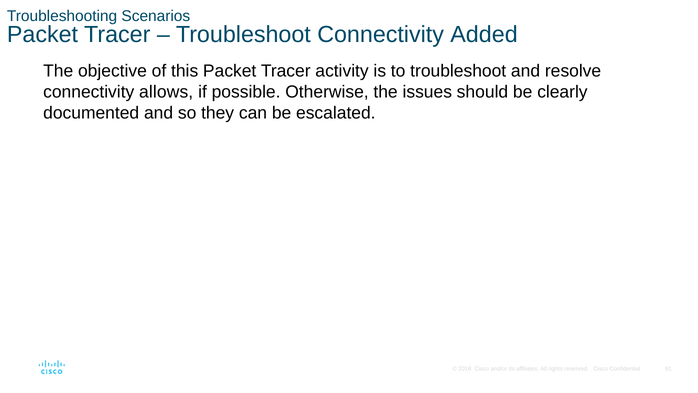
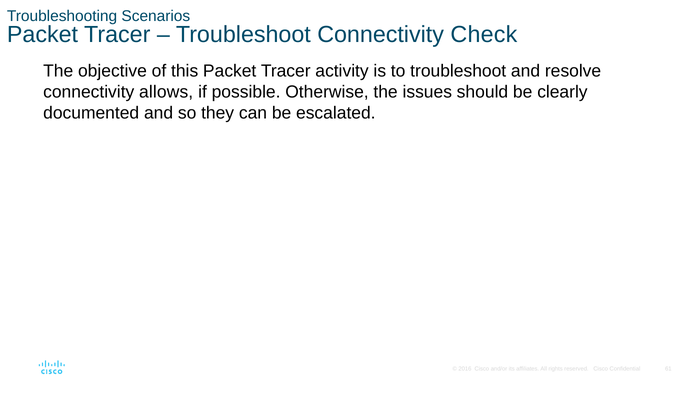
Added: Added -> Check (484, 34)
